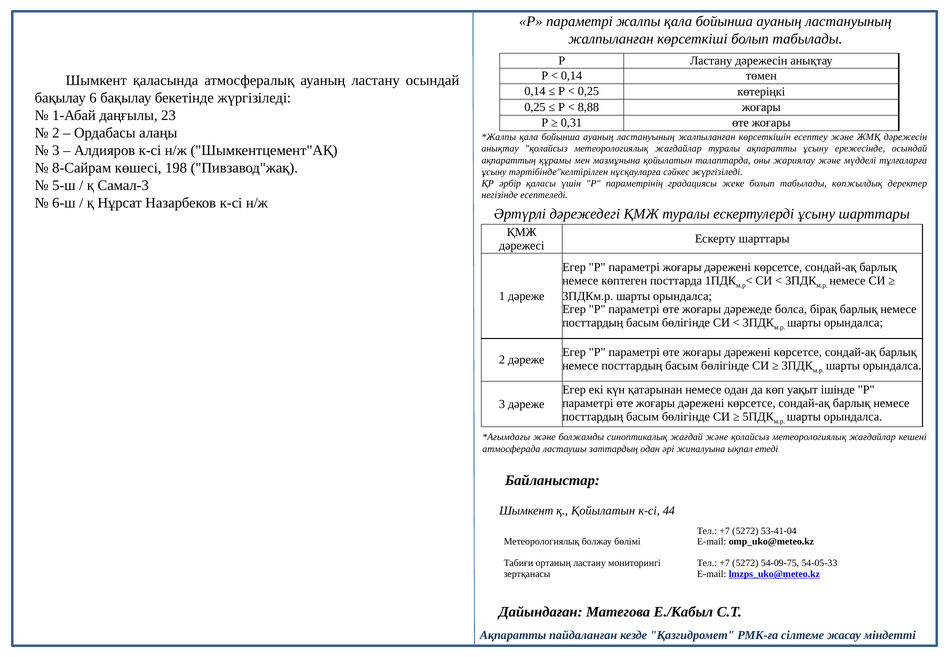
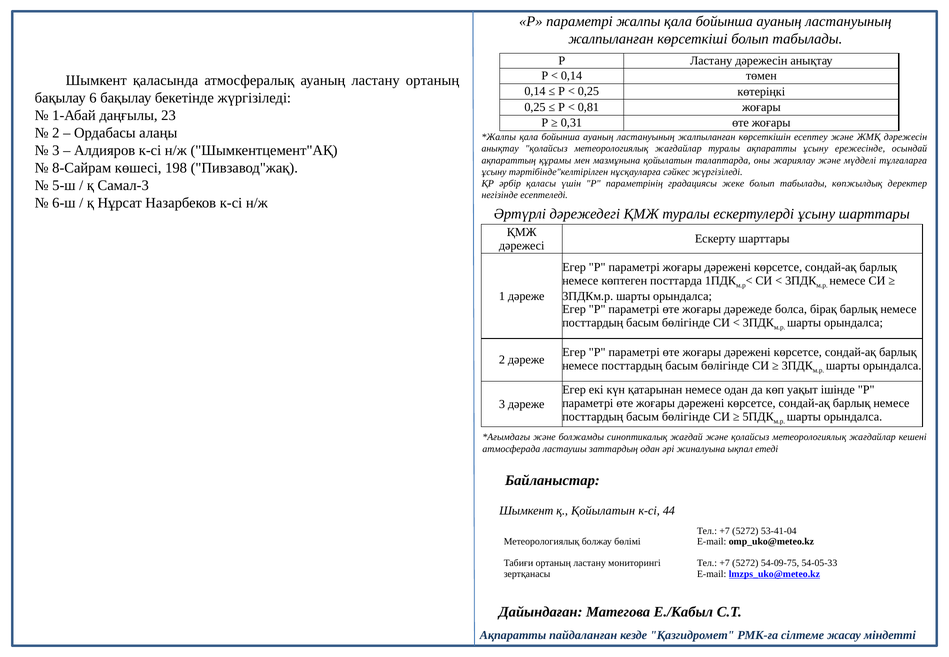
ластану осындай: осындай -> ортаның (433, 80)
8,88: 8,88 -> 0,81 (588, 107)
